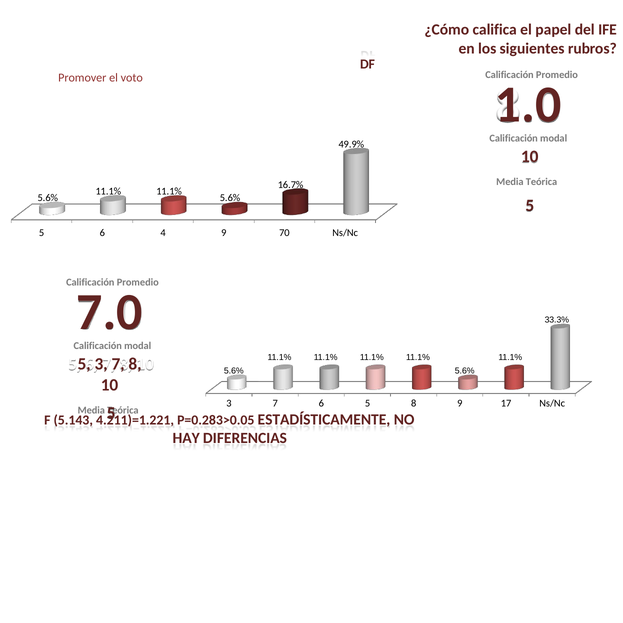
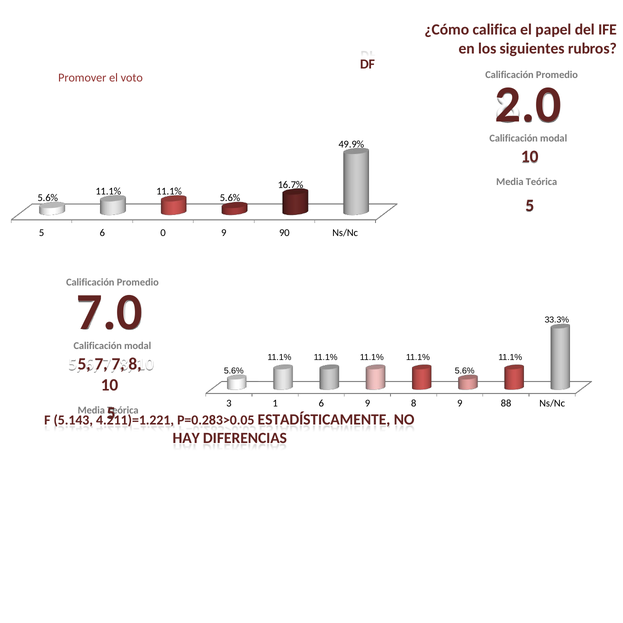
1.0: 1.0 -> 2.0 (528, 105)
4: 4 -> 0 (163, 233)
70: 70 -> 90 (284, 233)
5 3: 3 -> 7 (101, 364)
7: 7 -> 1 (275, 403)
6 5: 5 -> 9 (368, 403)
17: 17 -> 88 (506, 403)
